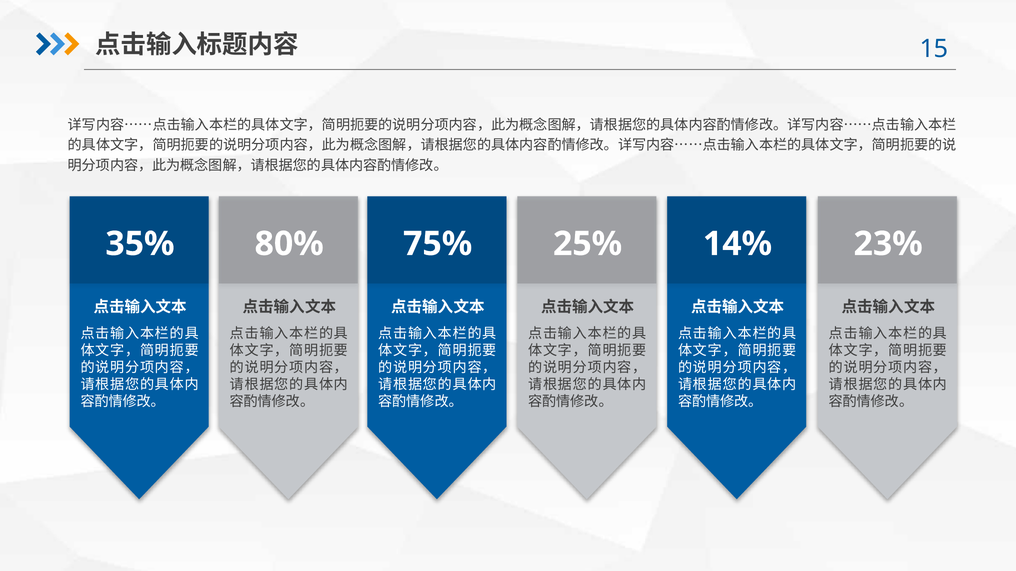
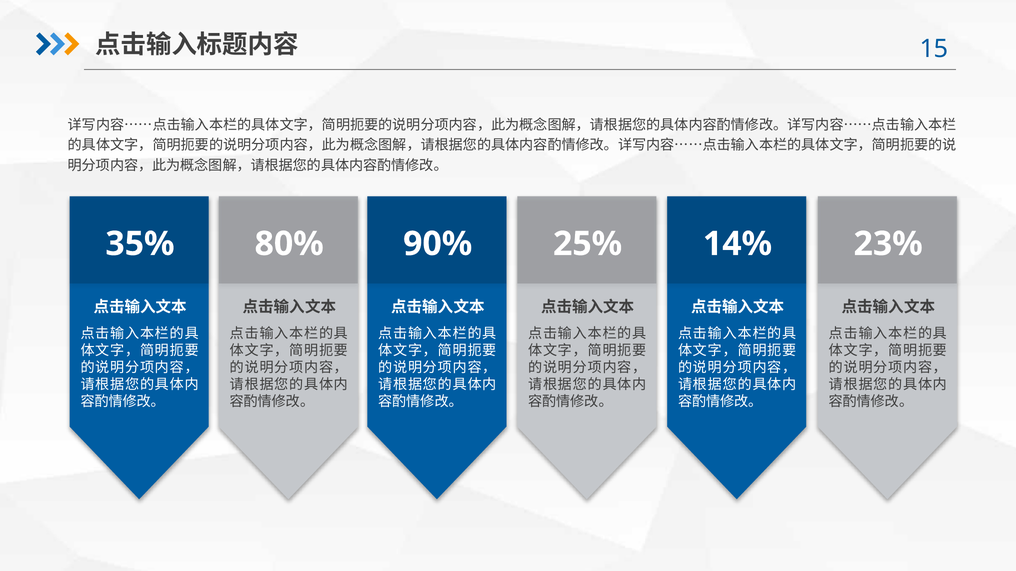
75%: 75% -> 90% (438, 244)
